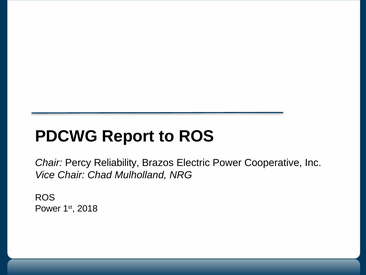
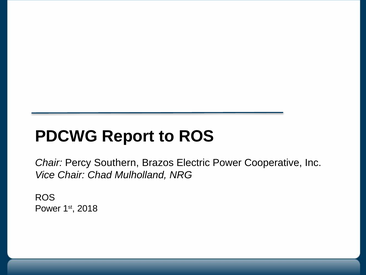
Reliability: Reliability -> Southern (116, 162)
